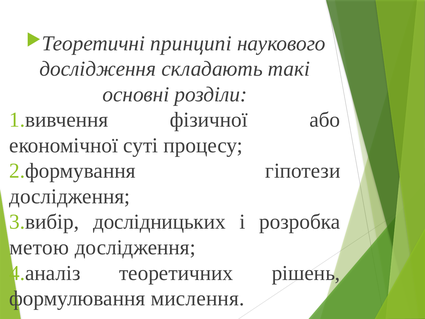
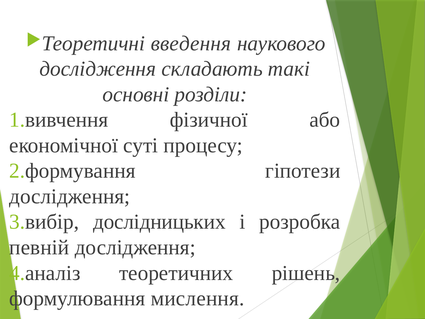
принципі: принципі -> введення (191, 43)
метою: метою -> певній (39, 247)
